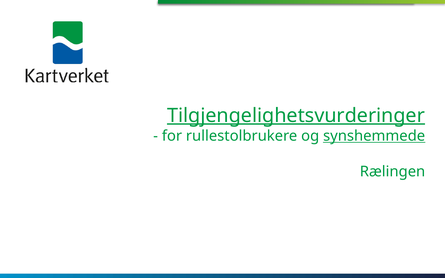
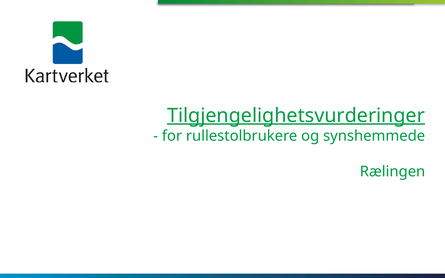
synshemmede underline: present -> none (374, 136)
